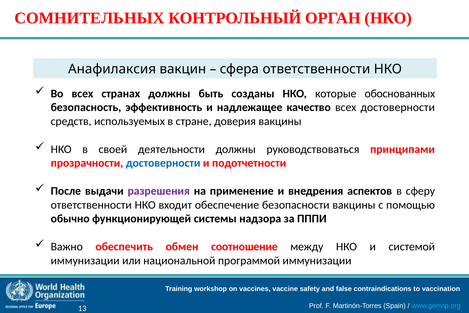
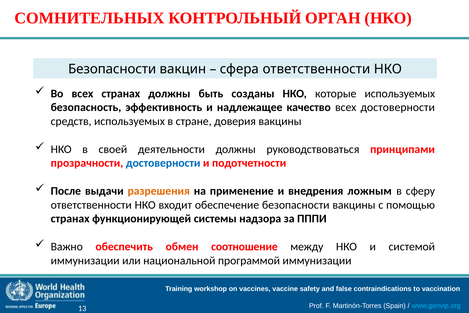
Анафилаксия: Анафилаксия -> Безопасности (112, 69)
которые обоснованных: обоснованных -> используемых (400, 93)
разрешения colour: purple -> orange (159, 191)
аспектов: аспектов -> ложным (370, 191)
обычно: обычно -> странах (70, 219)
